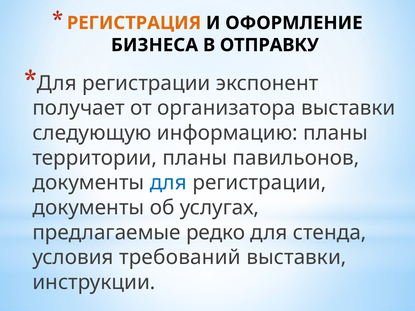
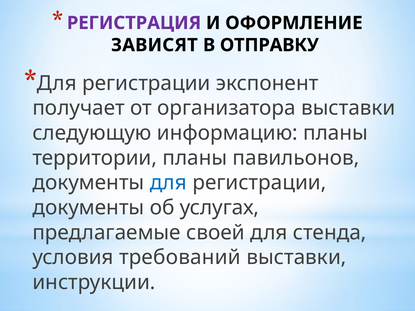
РЕГИСТРАЦИЯ colour: orange -> purple (134, 23)
БИЗНЕСА: БИЗНЕСА -> ЗАВИСЯТ (154, 45)
редко: редко -> своей (216, 233)
